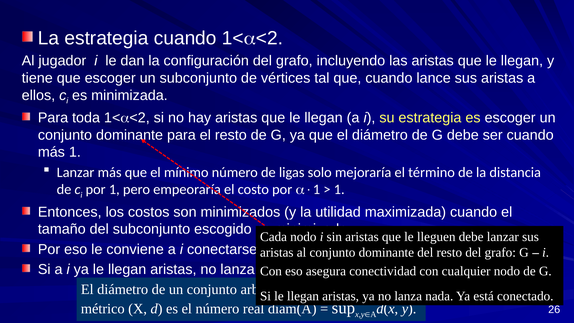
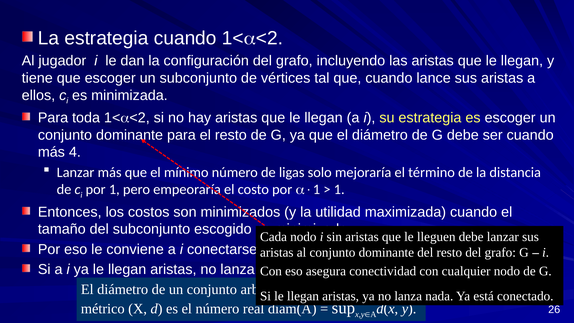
más 1: 1 -> 4 (75, 152)
